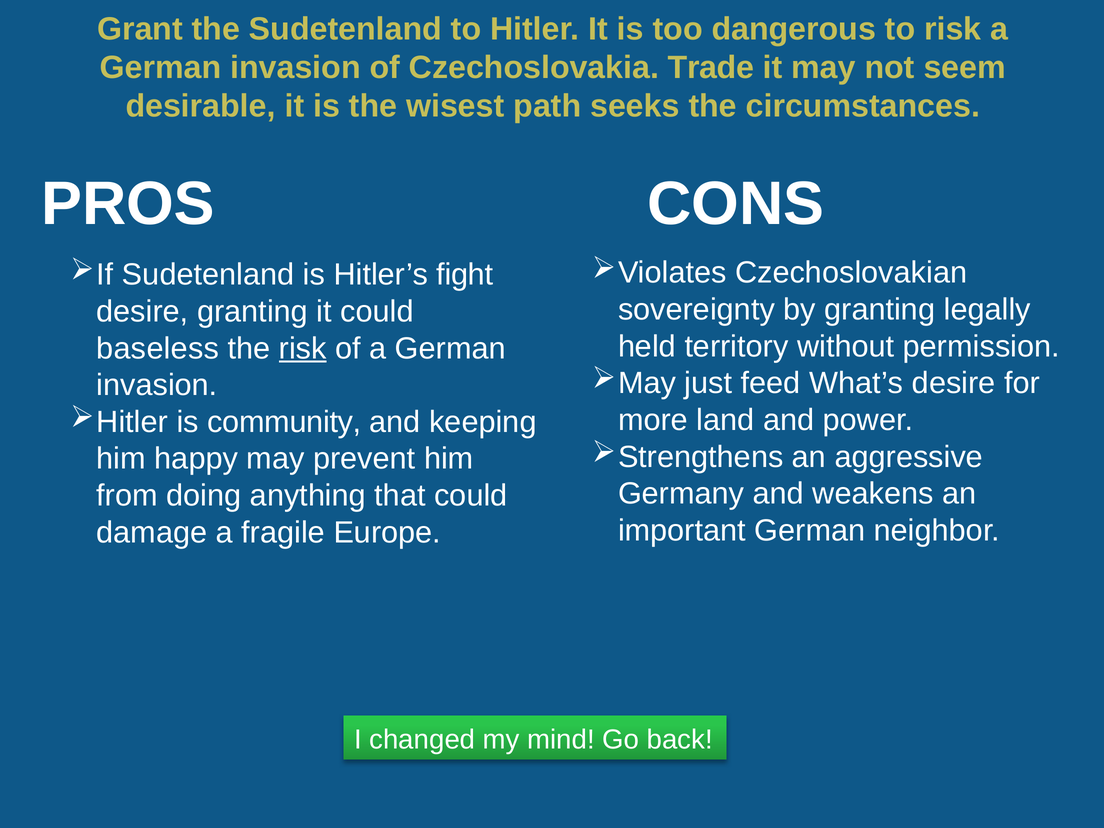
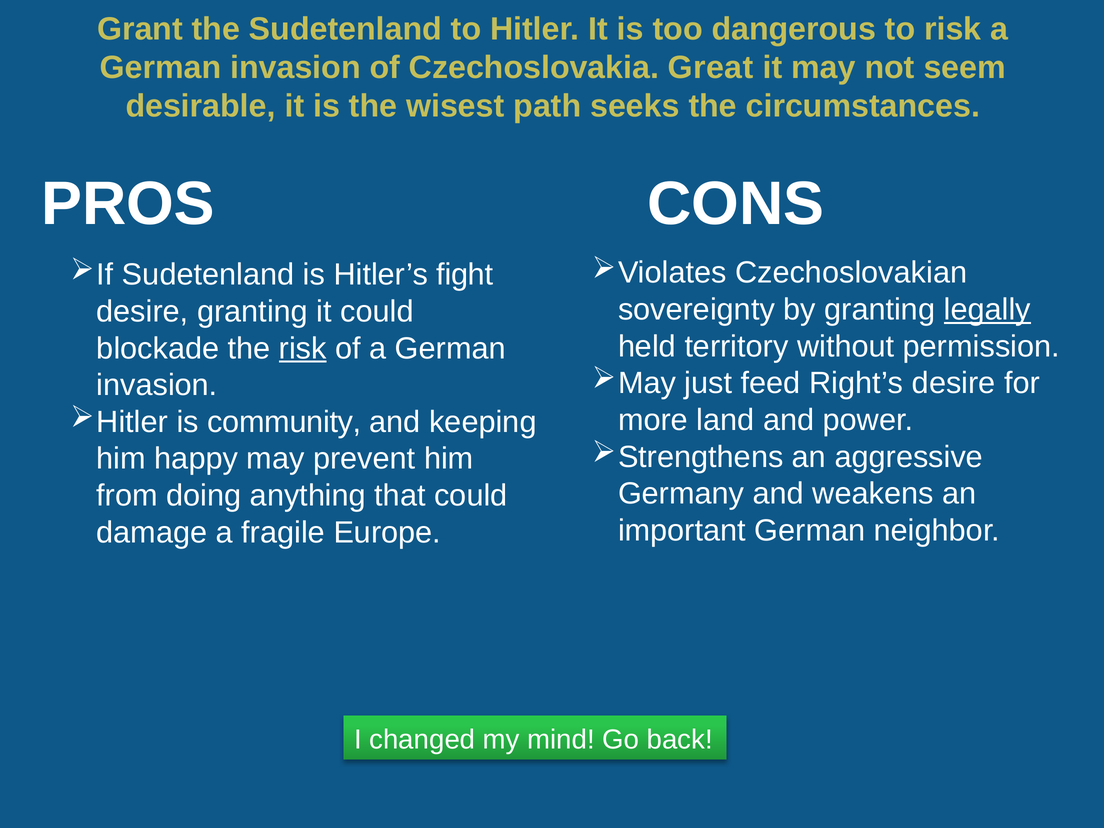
Trade: Trade -> Great (711, 68)
legally underline: none -> present (987, 310)
baseless: baseless -> blockade (158, 348)
What’s: What’s -> Right’s (856, 383)
